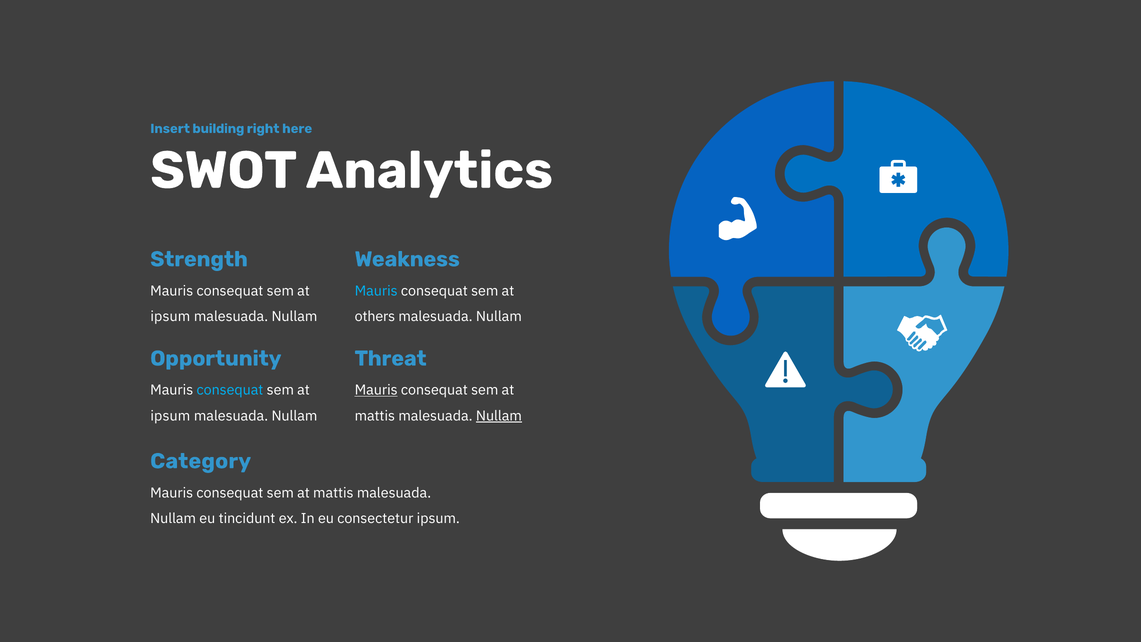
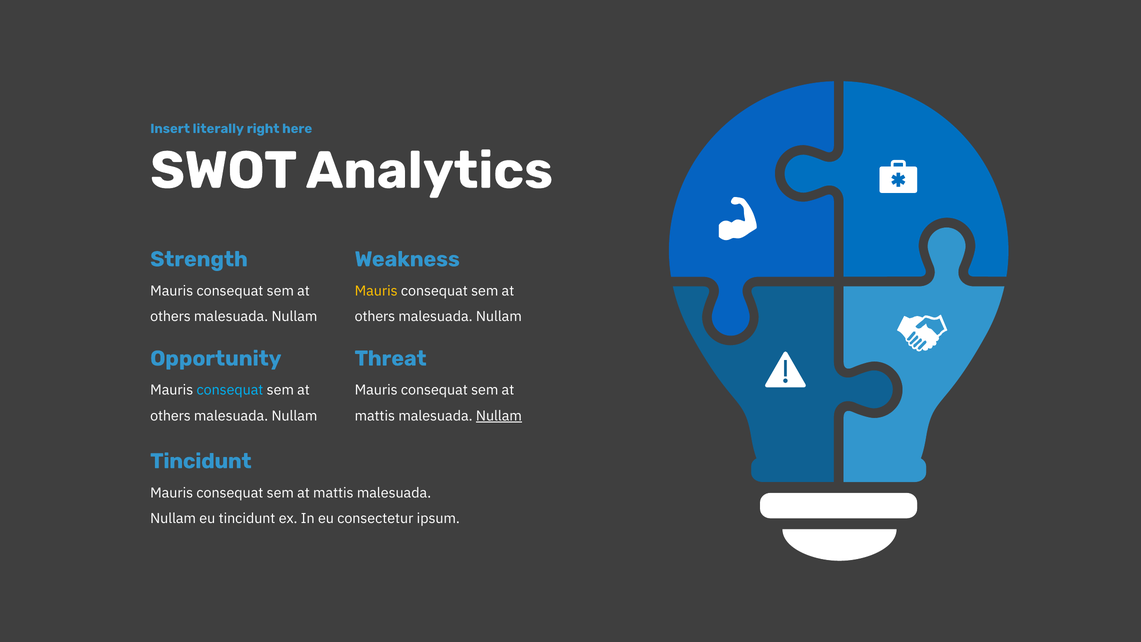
building: building -> literally (218, 129)
Mauris colour: light blue -> yellow (376, 291)
ipsum: ipsum -> others (170, 317)
Mauris underline: present -> none (376, 390)
ipsum: ipsum -> others (170, 416)
Category: Category -> Tincidunt (201, 461)
